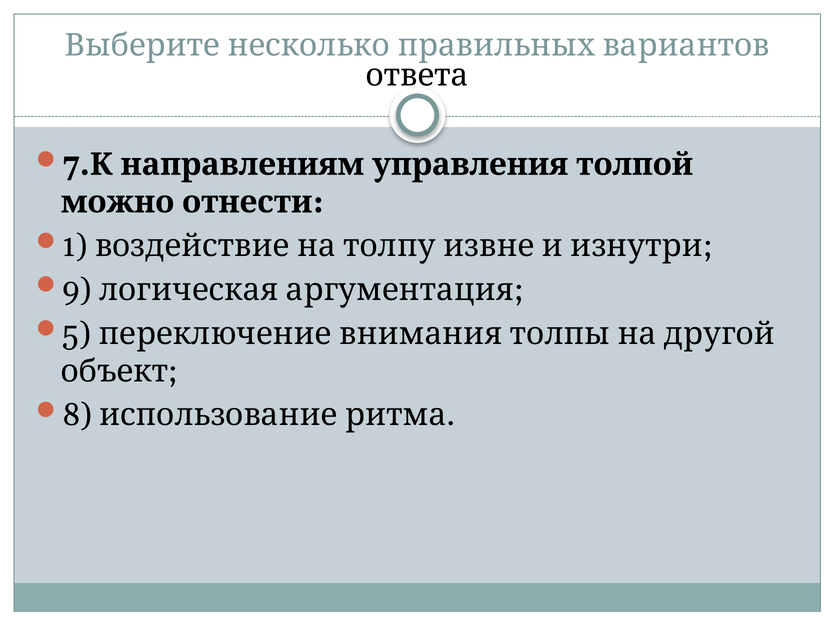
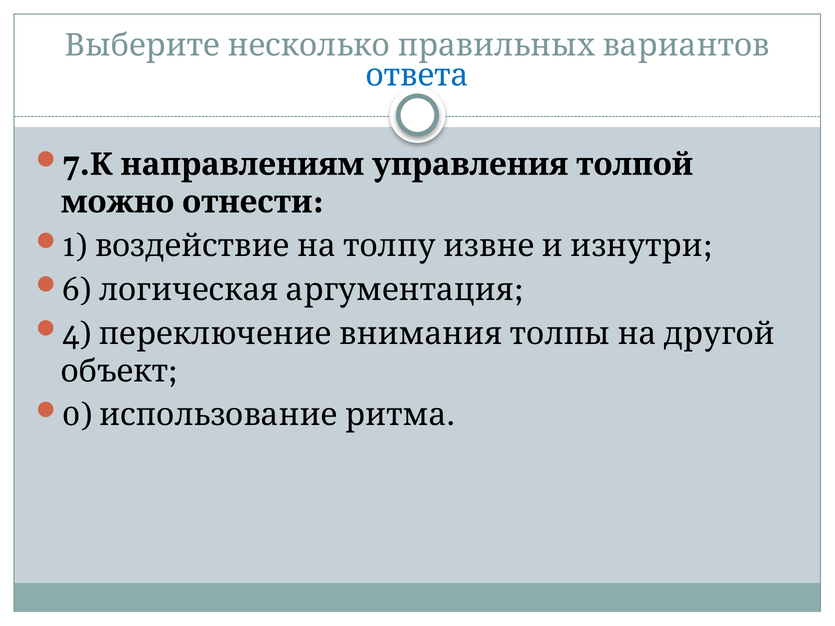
ответа colour: black -> blue (417, 76)
9: 9 -> 6 (77, 290)
5: 5 -> 4 (77, 334)
8: 8 -> 0 (77, 415)
